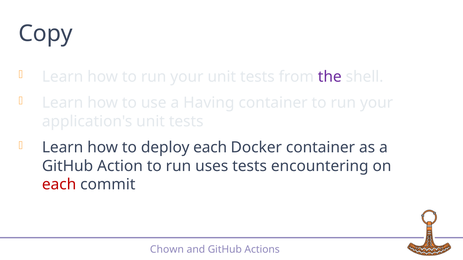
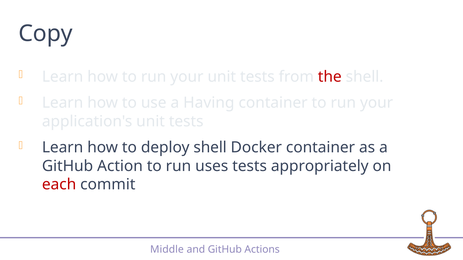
the colour: purple -> red (330, 77)
deploy each: each -> shell (210, 148)
encountering: encountering -> appropriately (320, 166)
Chown: Chown -> Middle (167, 250)
